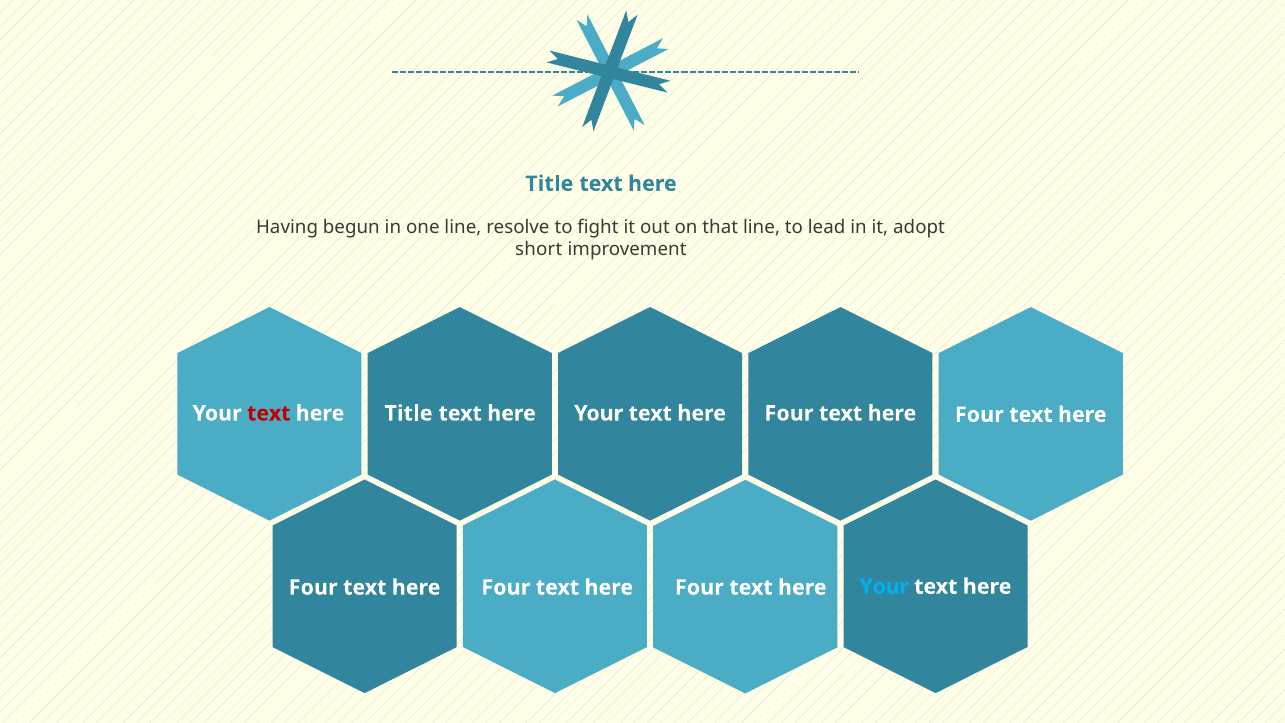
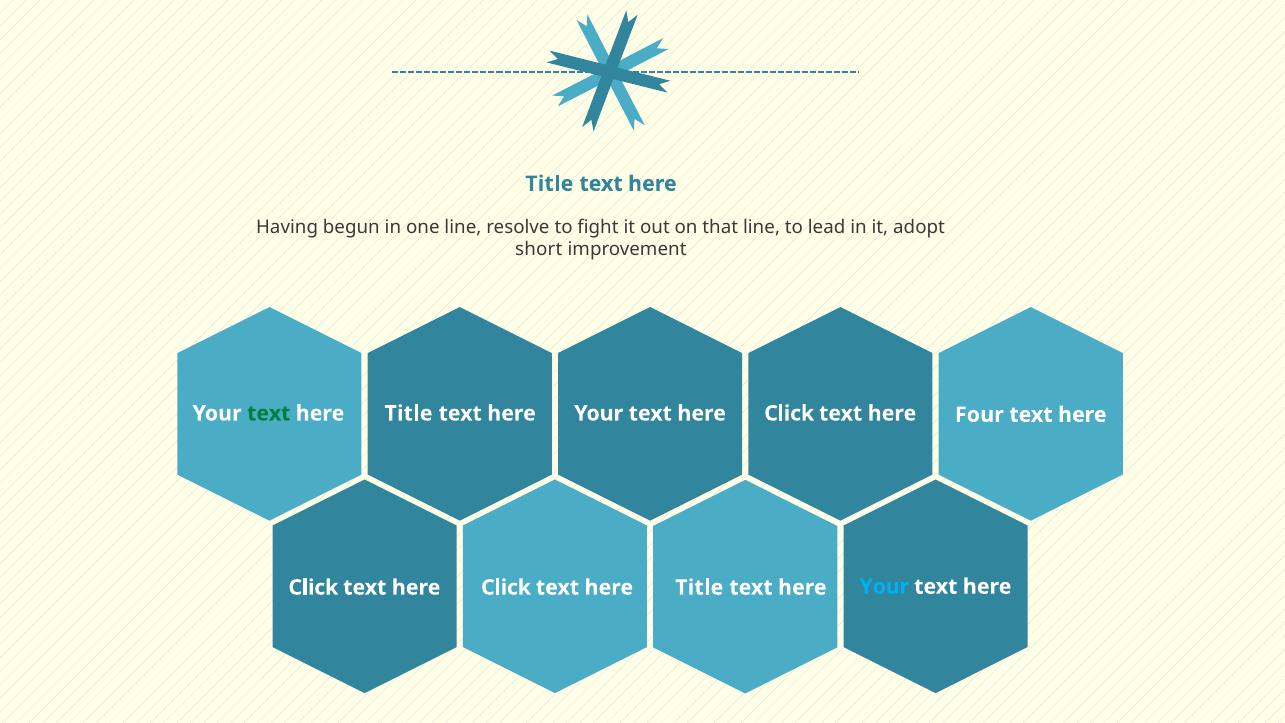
text colour: red -> green (269, 413)
Your text here Four: Four -> Click (789, 413)
Four: Four -> Click (313, 587)
Four: Four -> Click (506, 587)
Four: Four -> Title (699, 587)
